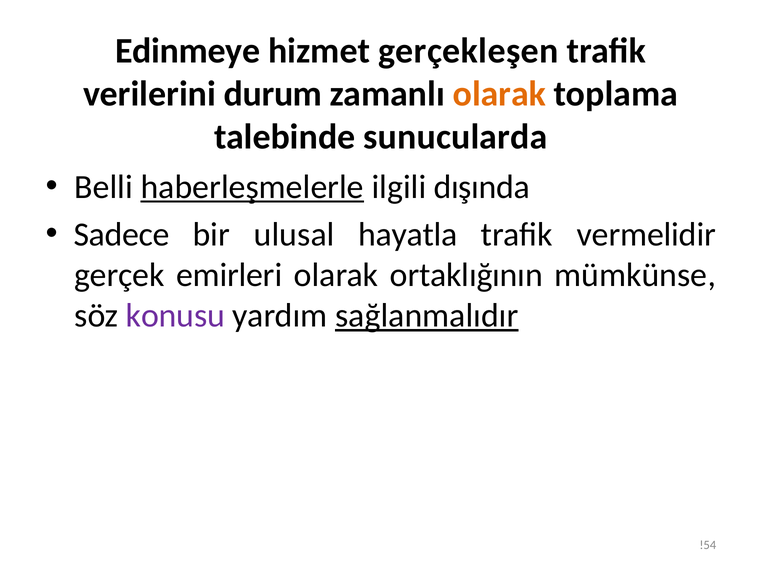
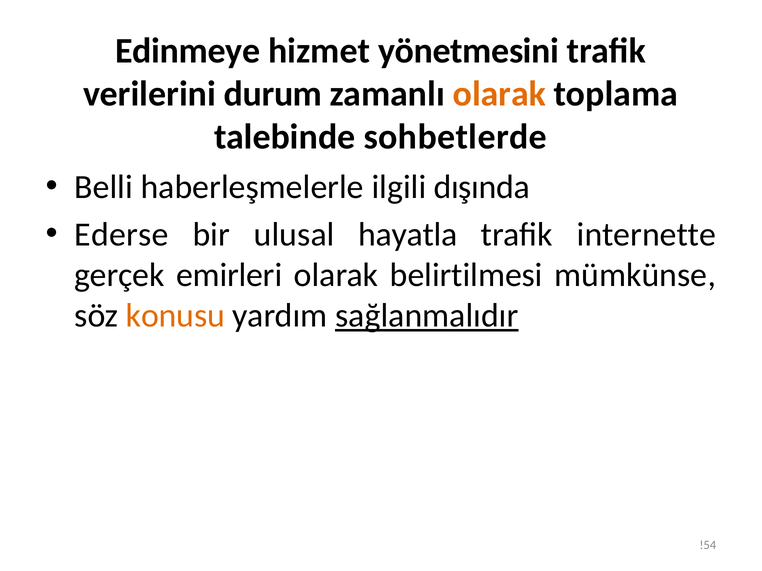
gerçekleşen: gerçekleşen -> yönetmesini (469, 51)
sunucularda: sunucularda -> sohbetlerde (455, 137)
haberleşmelerle underline: present -> none (252, 187)
Sadece: Sadece -> Ederse (121, 235)
vermelidir: vermelidir -> internette (646, 235)
ortaklığının: ortaklığının -> belirtilmesi (466, 275)
konusu colour: purple -> orange (175, 316)
